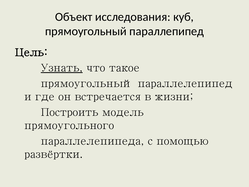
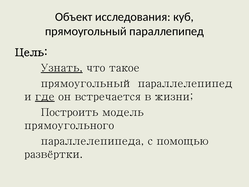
где underline: none -> present (45, 97)
